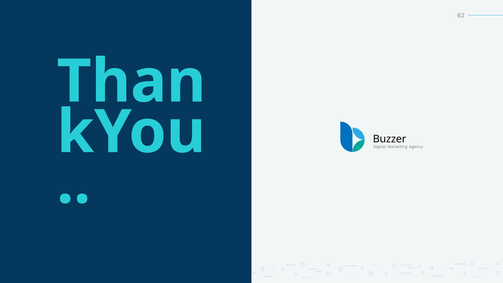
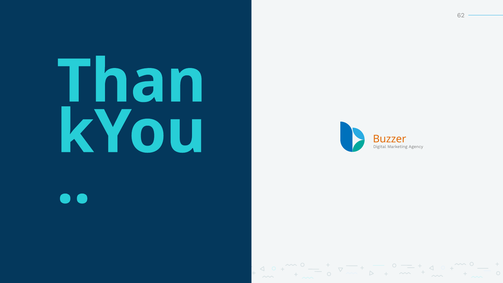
Buzzer colour: black -> orange (390, 139)
